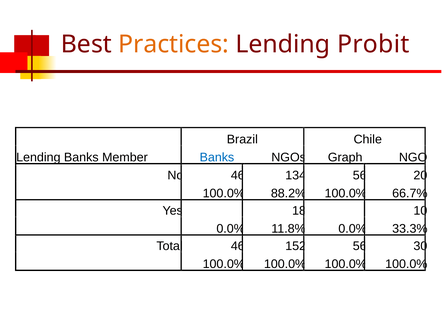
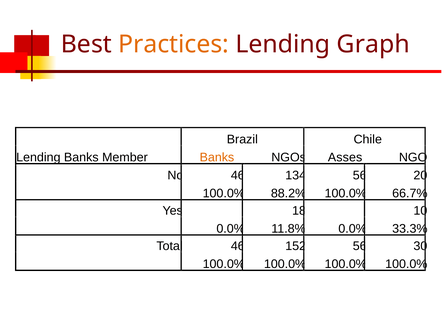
Probit: Probit -> Graph (373, 44)
Banks colour: blue -> orange (217, 157)
Graph: Graph -> Asses (345, 157)
